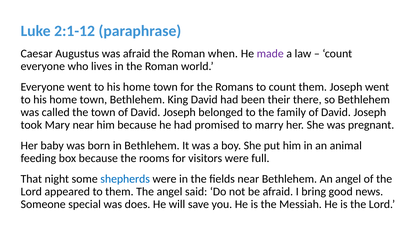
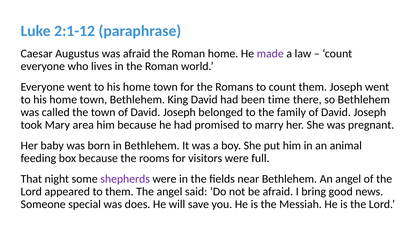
Roman when: when -> home (223, 54)
their: their -> time (279, 100)
Mary near: near -> area (83, 125)
shepherds colour: blue -> purple (125, 179)
